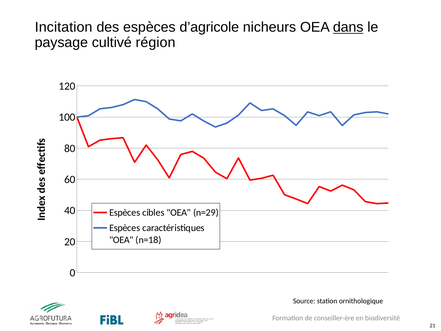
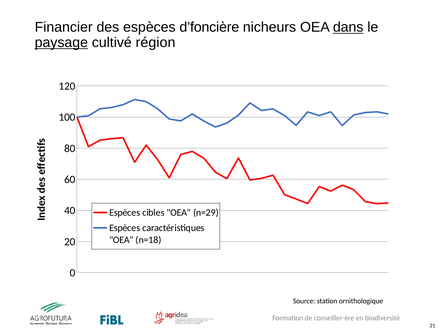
Incitation: Incitation -> Financier (64, 27)
d’agricole: d’agricole -> d’foncière (209, 27)
paysage underline: none -> present (61, 43)
